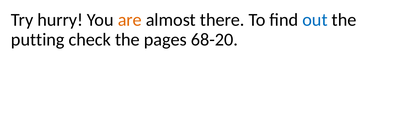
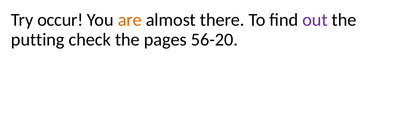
hurry: hurry -> occur (60, 20)
out colour: blue -> purple (315, 20)
68-20: 68-20 -> 56-20 (214, 40)
